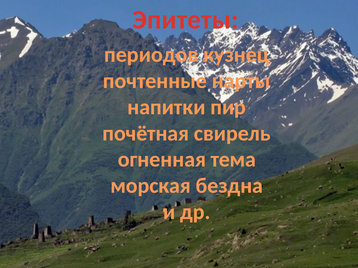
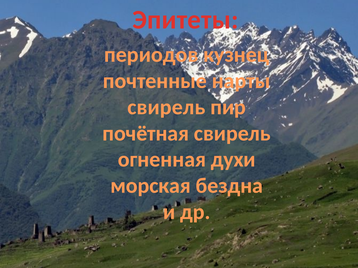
напитки: напитки -> свирель (166, 107)
тема: тема -> духи (233, 160)
